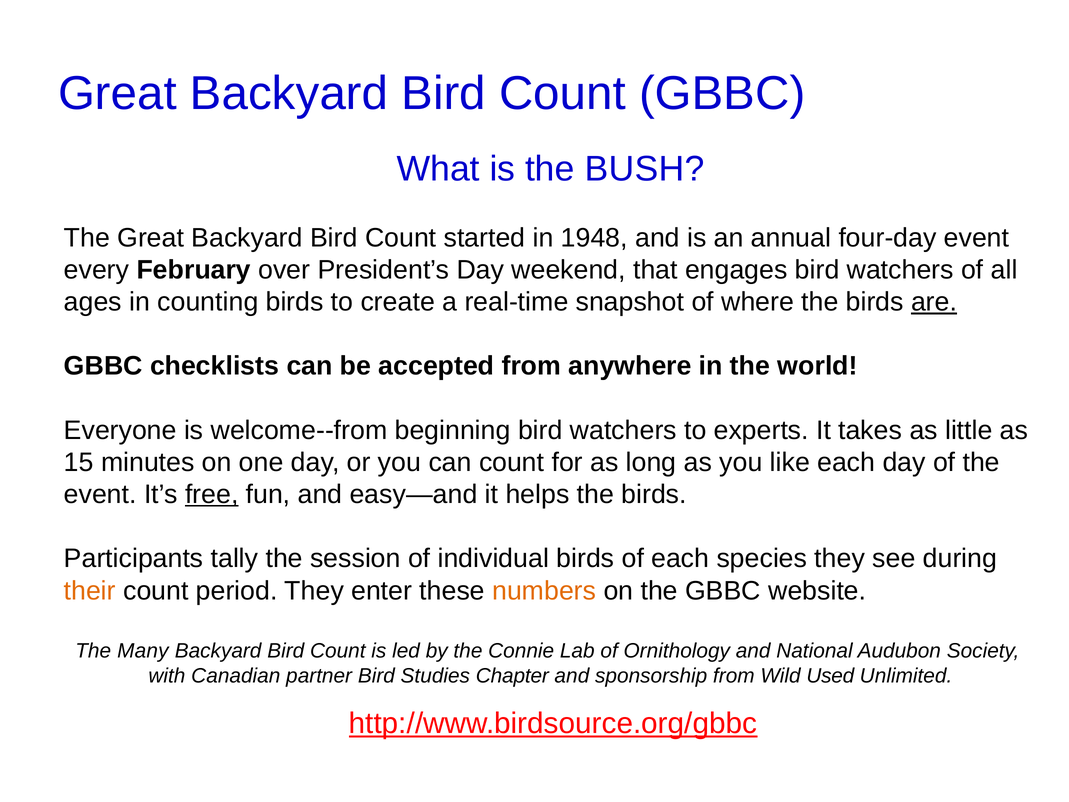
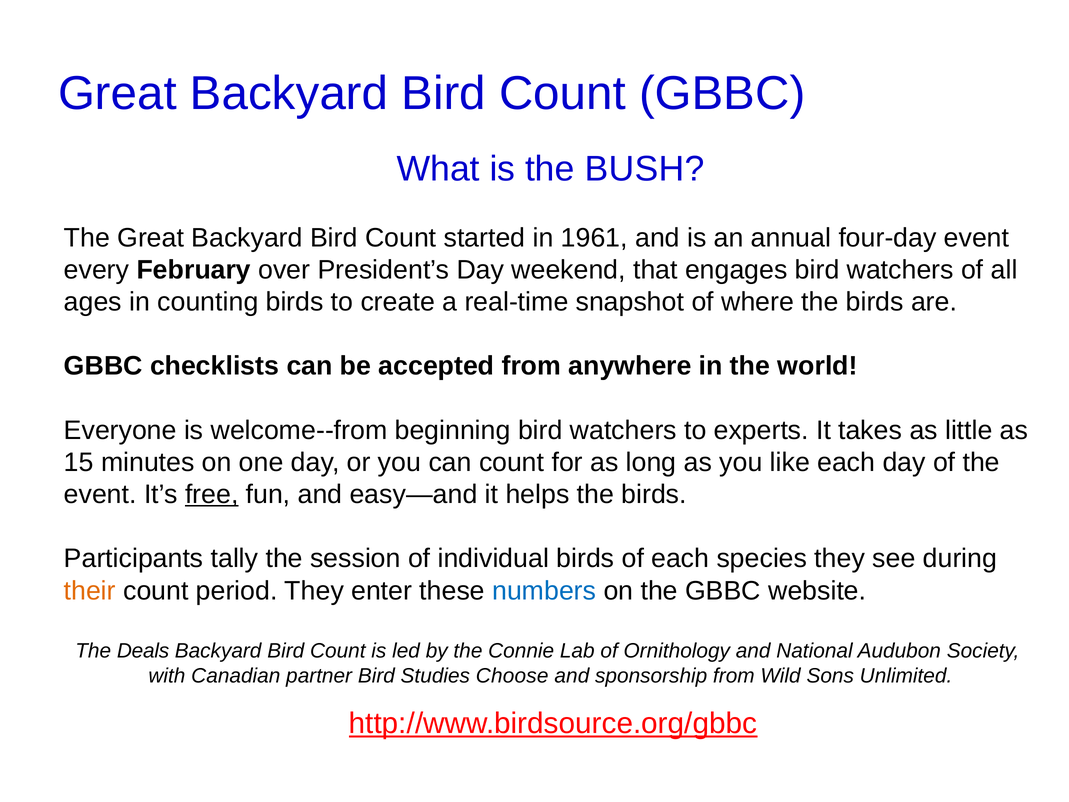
1948: 1948 -> 1961 (594, 238)
are underline: present -> none (934, 302)
numbers colour: orange -> blue (544, 590)
Many: Many -> Deals (143, 651)
Chapter: Chapter -> Choose (512, 676)
Used: Used -> Sons (830, 676)
